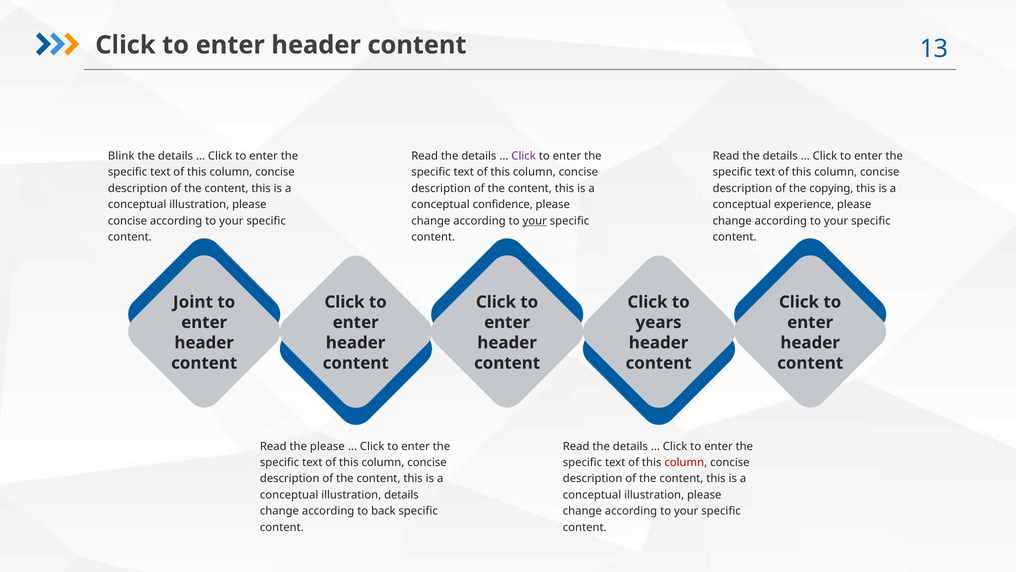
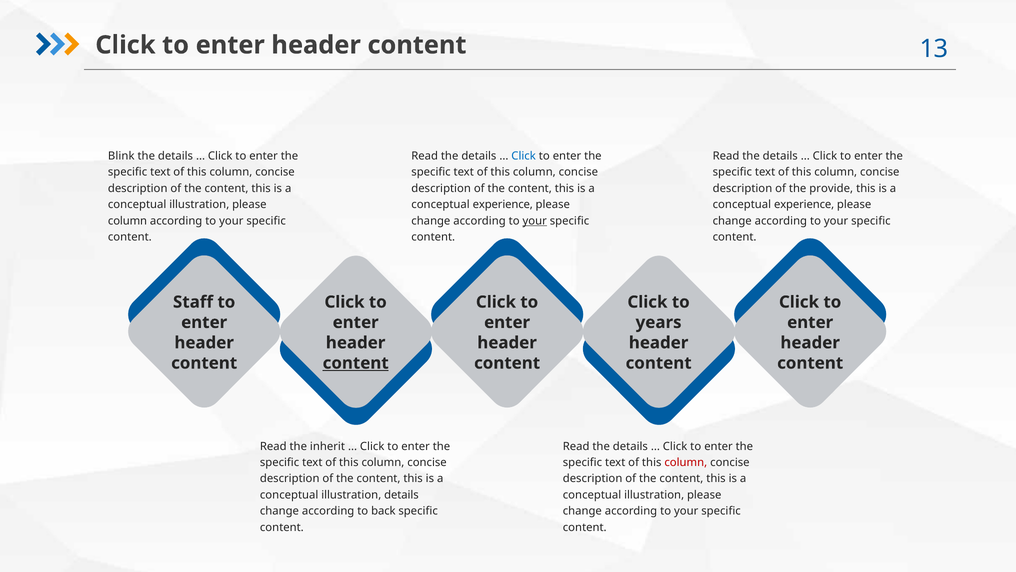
Click colour: purple -> blue (524, 156)
copying: copying -> provide (831, 188)
confidence: confidence -> experience (503, 204)
concise: concise -> column (128, 221)
Joint: Joint -> Staff (193, 302)
content underline: none -> present (356, 363)
the please: please -> inherit (327, 446)
